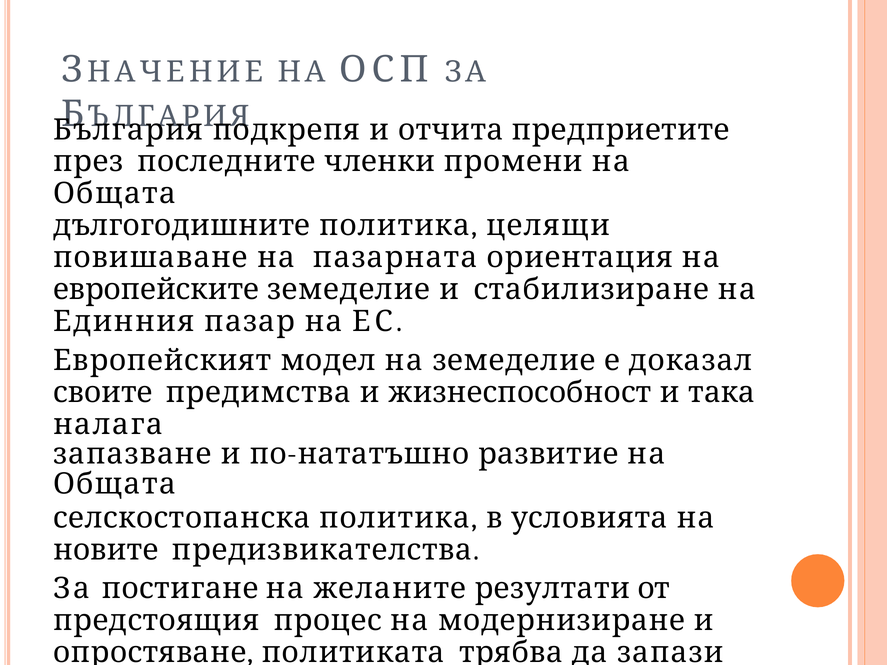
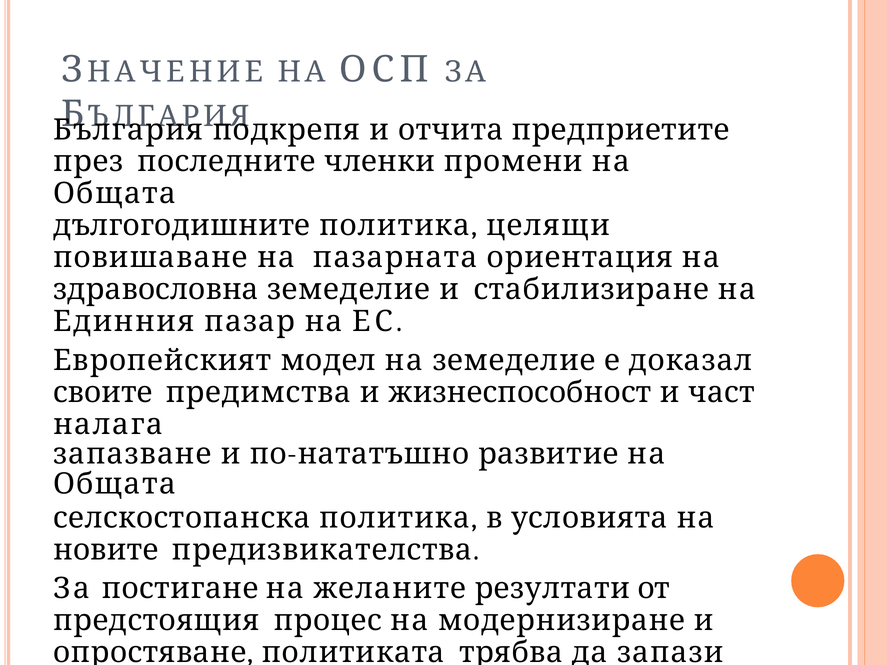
европейските: европейските -> здравословна (156, 290)
така: така -> част (722, 393)
